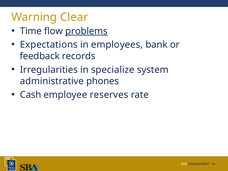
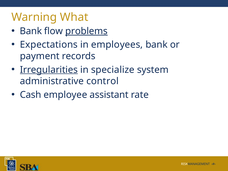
Clear: Clear -> What (74, 17)
Time: Time -> Bank (31, 31)
feedback: feedback -> payment (40, 56)
Irregularities underline: none -> present (49, 70)
phones: phones -> control (102, 81)
reserves: reserves -> assistant (109, 95)
